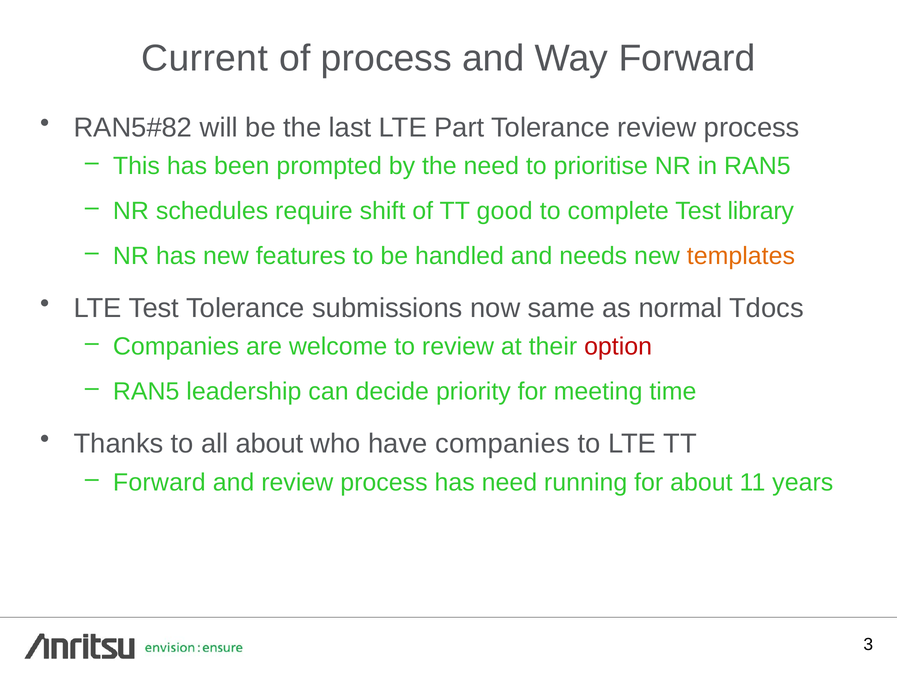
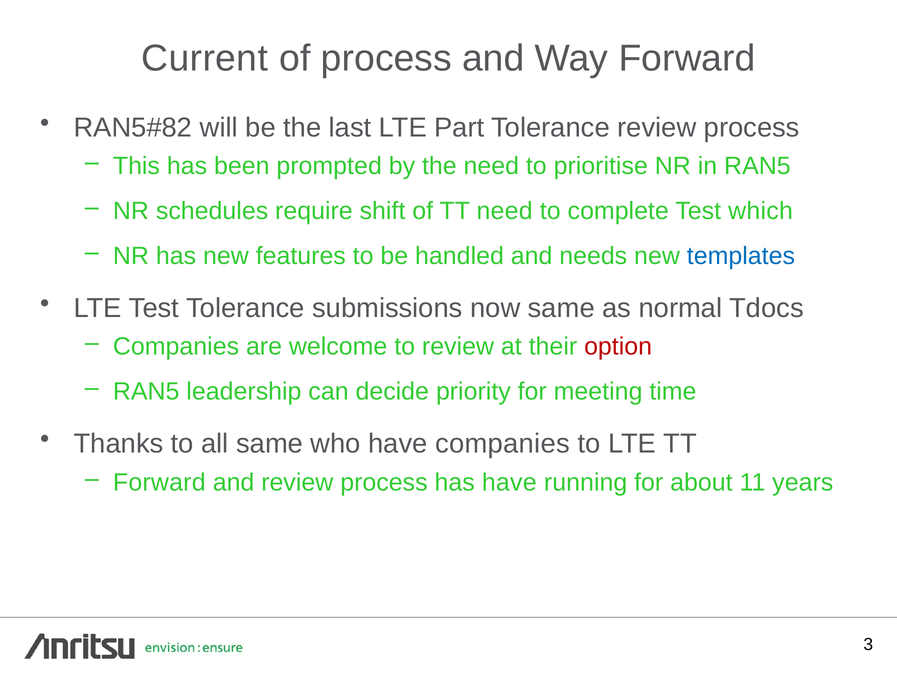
TT good: good -> need (505, 211)
library: library -> which (761, 211)
templates colour: orange -> blue (741, 256)
all about: about -> same (270, 443)
has need: need -> have (509, 482)
